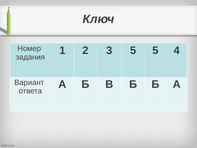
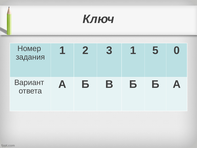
3 5: 5 -> 1 (133, 50)
4: 4 -> 0 (177, 50)
